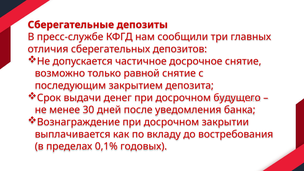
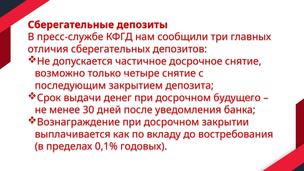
равной: равной -> четыре (142, 73)
